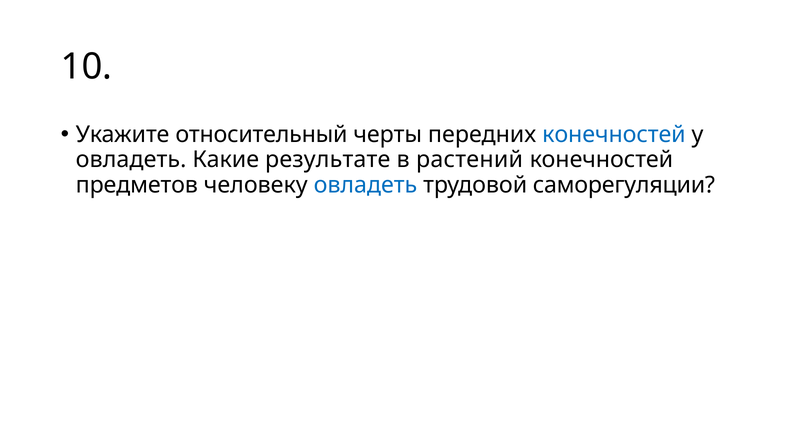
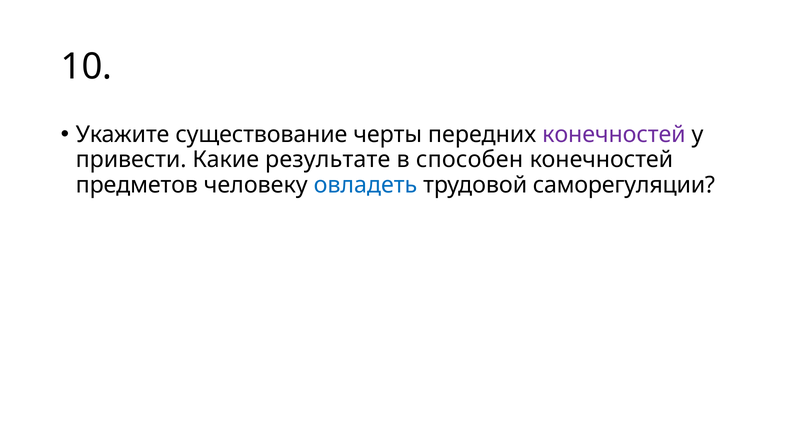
относительный: относительный -> существование (261, 135)
конечностей colour: blue -> purple (614, 135)
овладеть: овладеть -> привести (131, 160)
растений: растений -> способен (470, 160)
